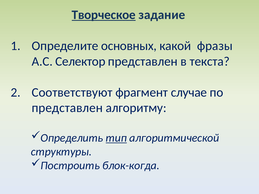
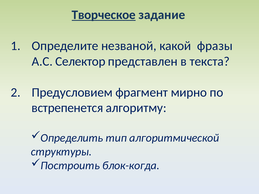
основных: основных -> незваной (129, 46)
Соответствуют: Соответствуют -> Предусловием (72, 93)
случае: случае -> мирно (189, 93)
представлен: представлен -> встрепенется (67, 108)
тип underline: present -> none (116, 138)
